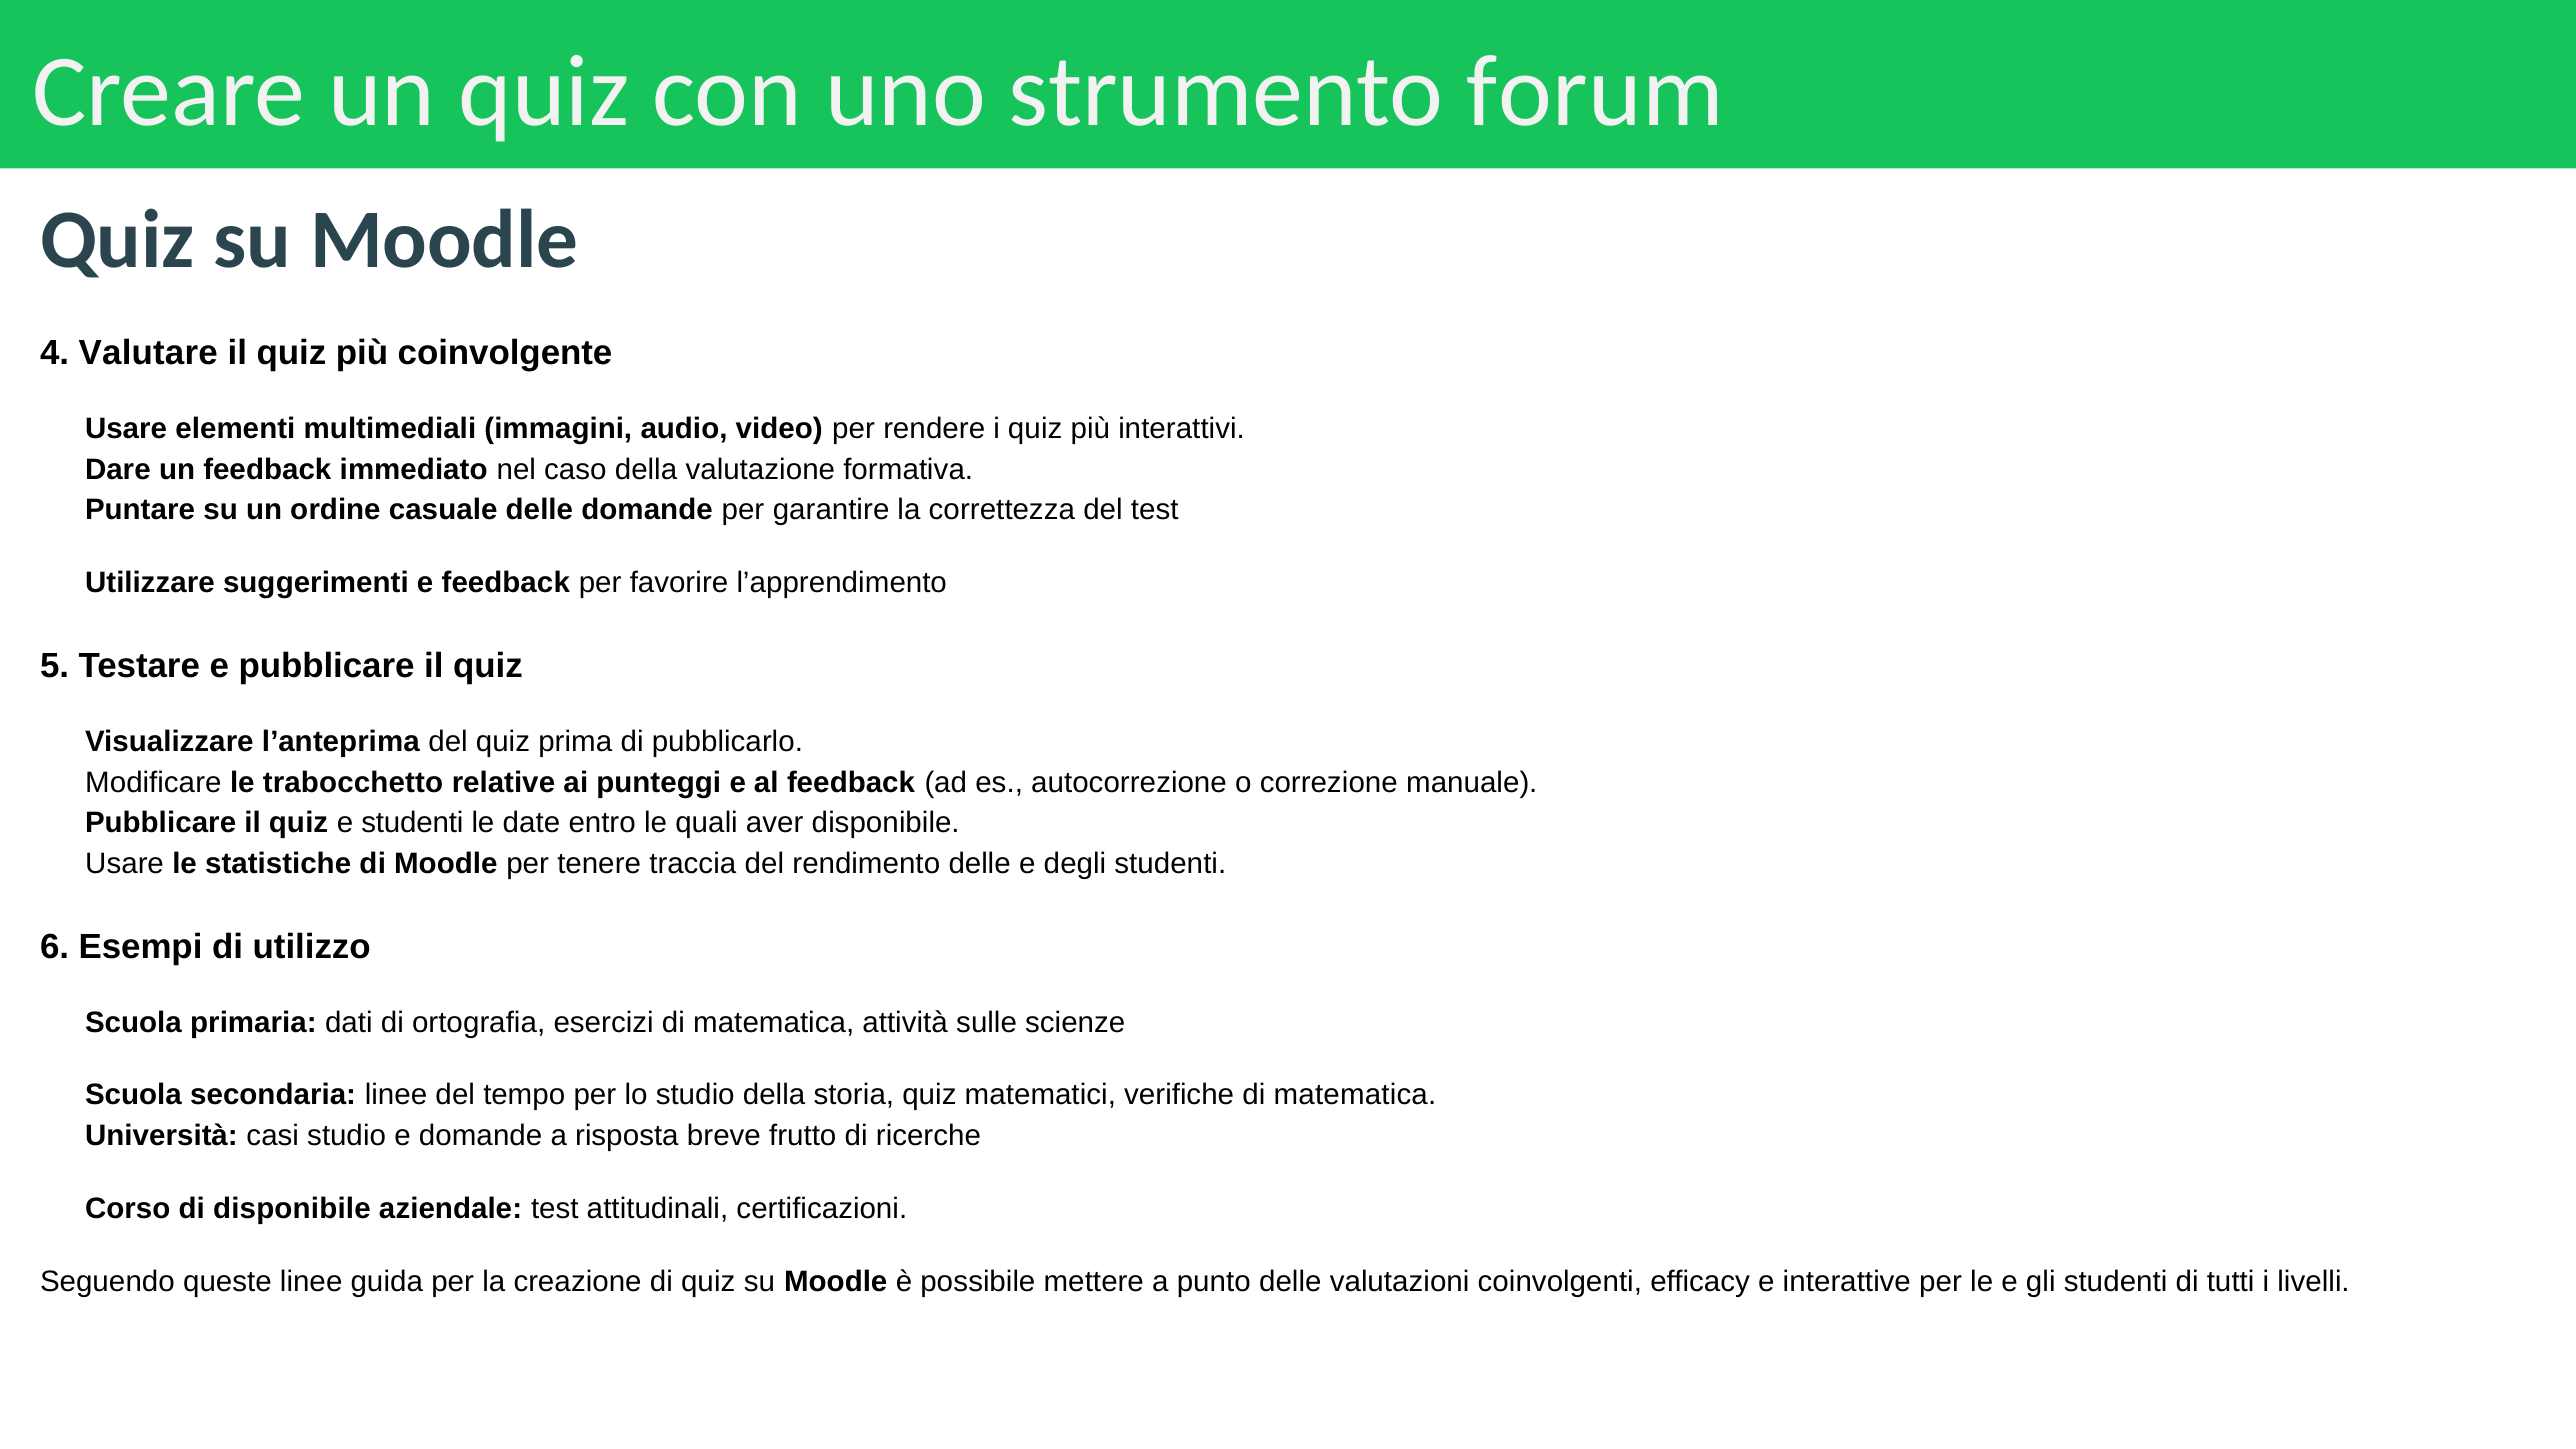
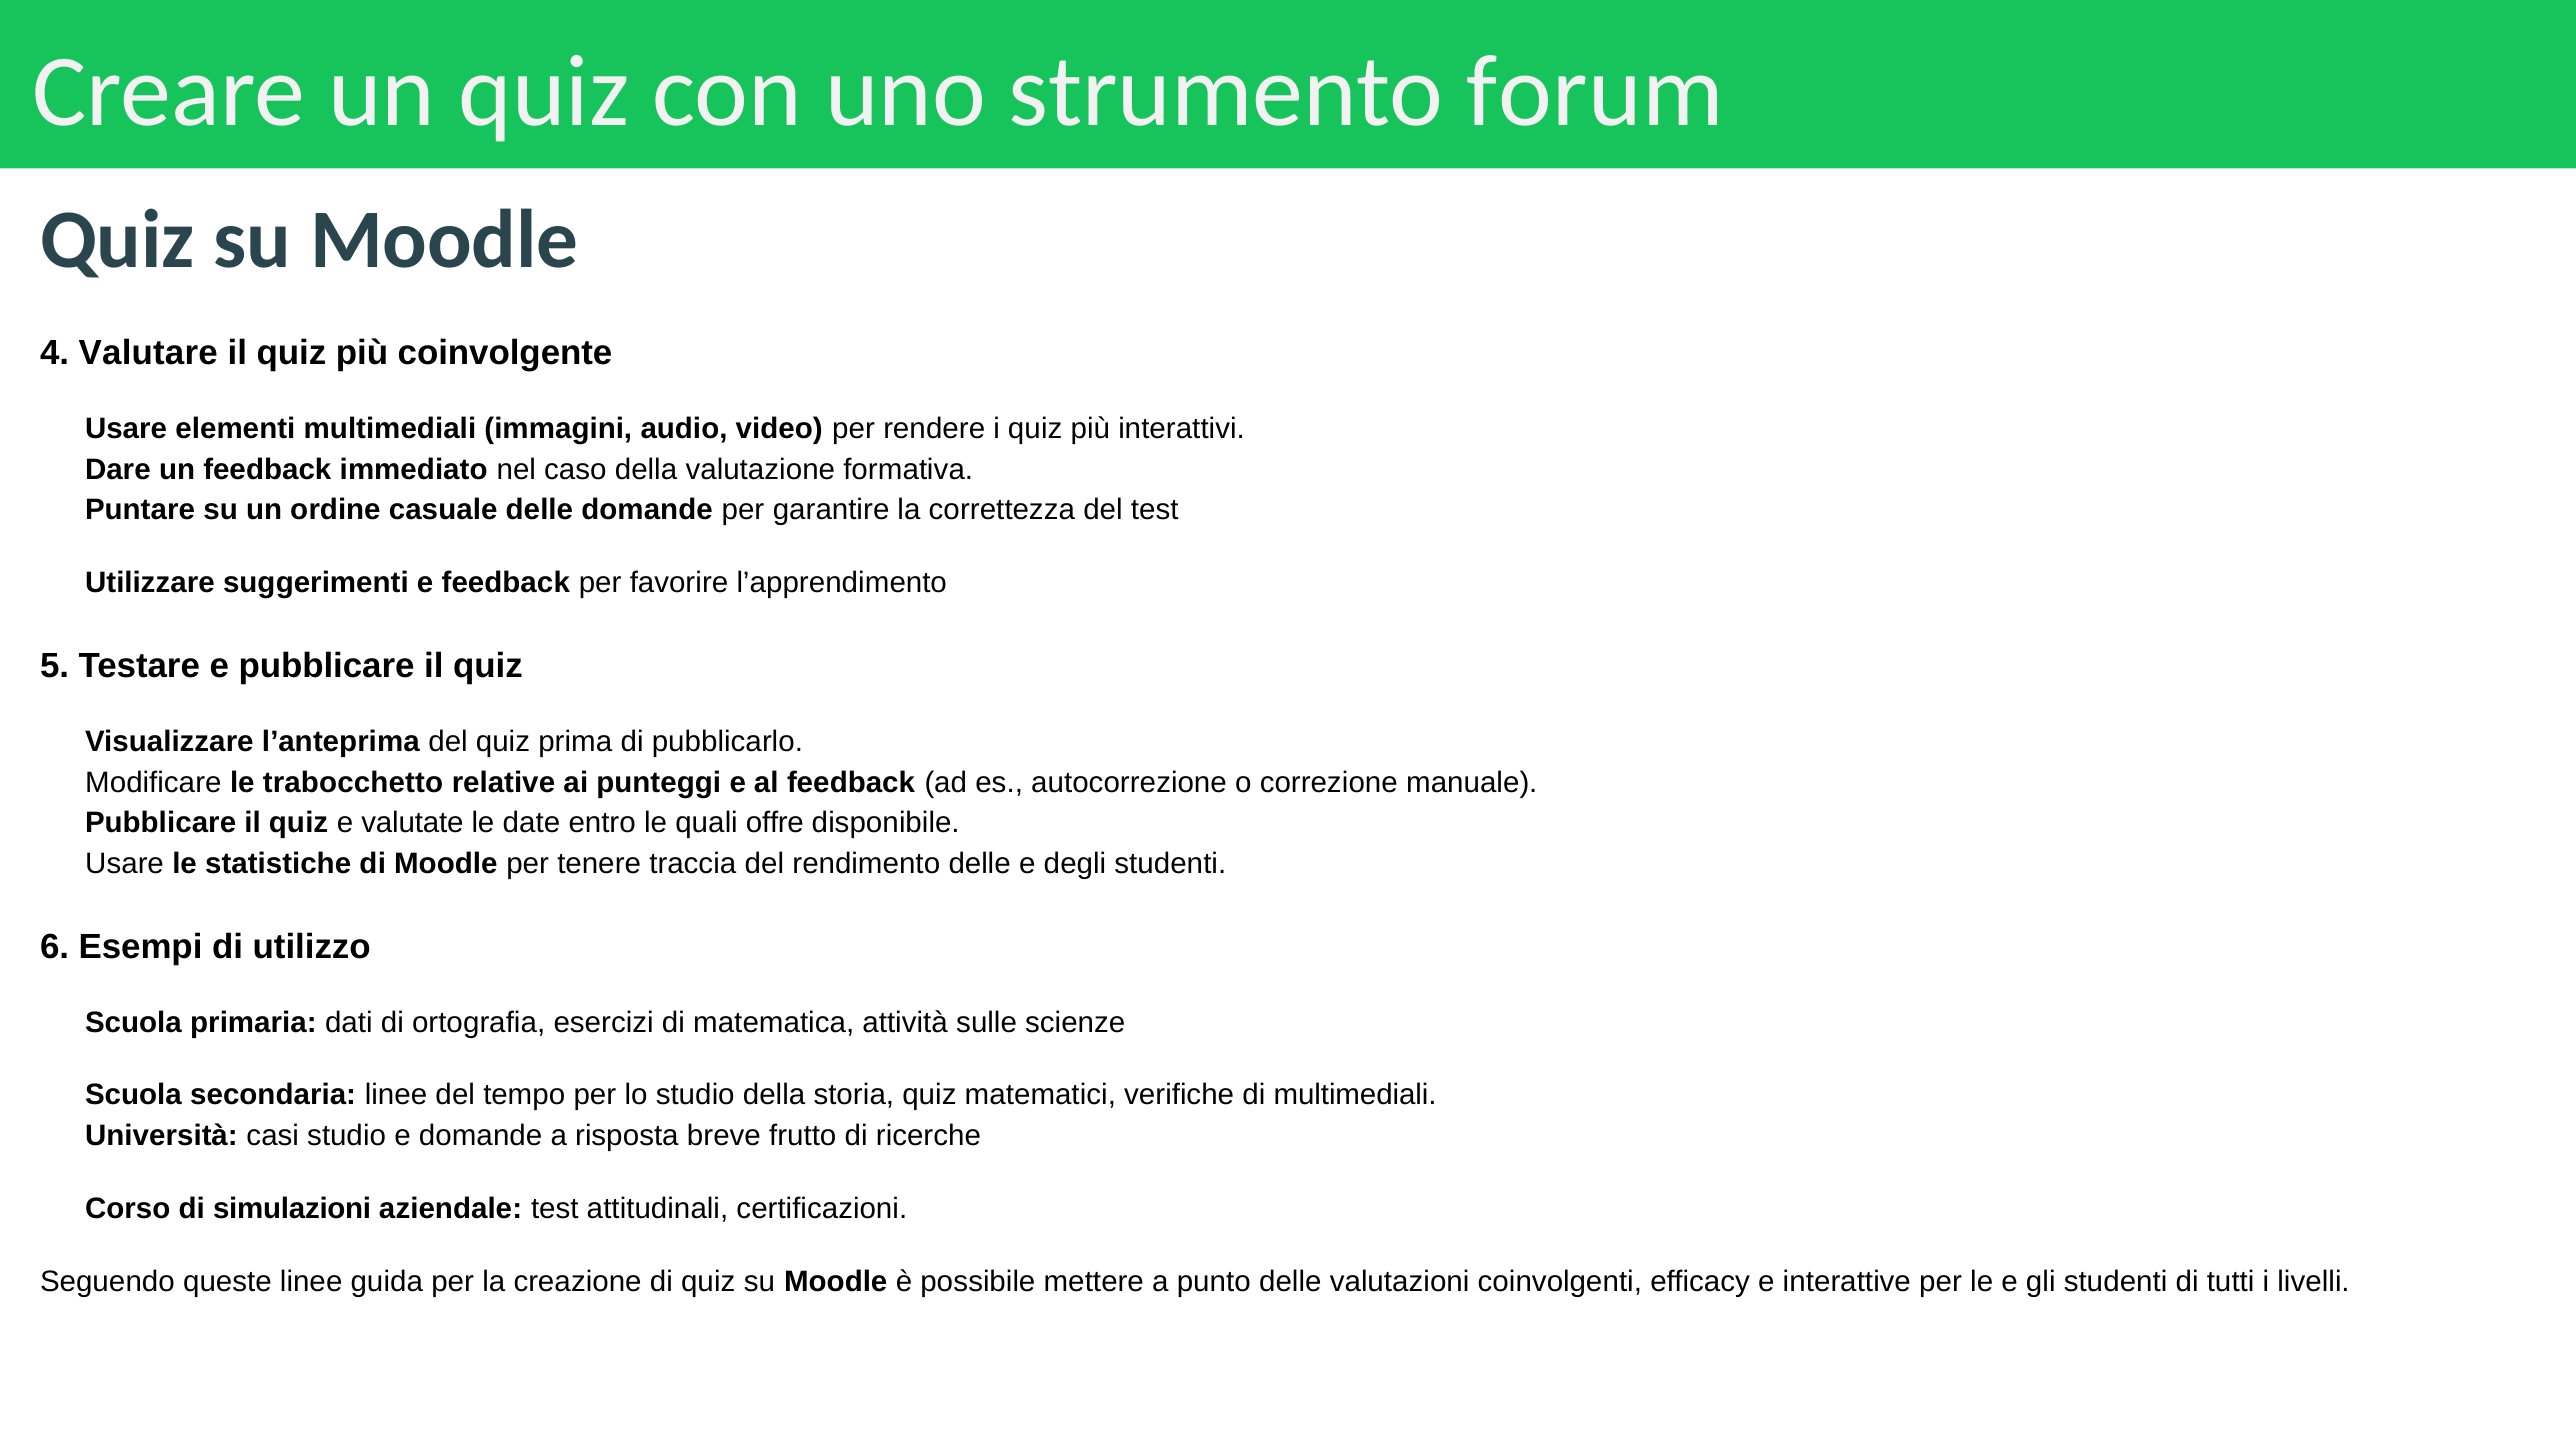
e studenti: studenti -> valutate (412, 823)
aver: aver -> offre (775, 823)
verifiche di matematica: matematica -> multimediali (1355, 1095)
di disponibile: disponibile -> simulazioni (292, 1209)
